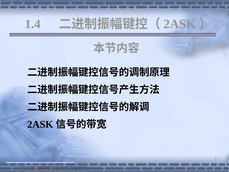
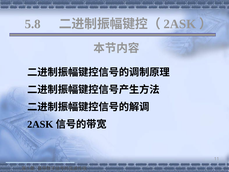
1.4: 1.4 -> 5.8 (33, 24)
